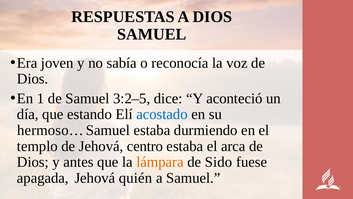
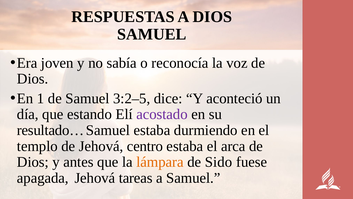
acostado colour: blue -> purple (162, 114)
hermoso…: hermoso… -> resultado… (50, 130)
quién: quién -> tareas (136, 178)
